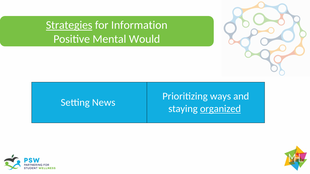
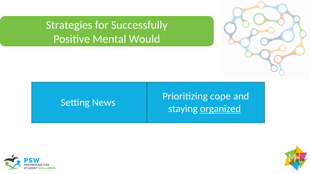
Strategies underline: present -> none (69, 25)
Information: Information -> Successfully (139, 25)
ways: ways -> cope (220, 96)
